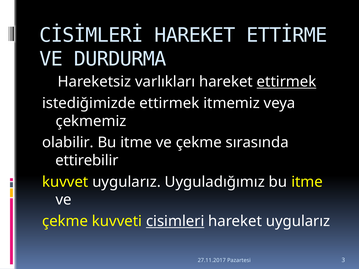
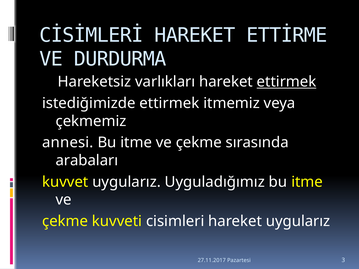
olabilir: olabilir -> annesi (68, 143)
ettirebilir: ettirebilir -> arabaları (87, 161)
cisimleri underline: present -> none (175, 221)
